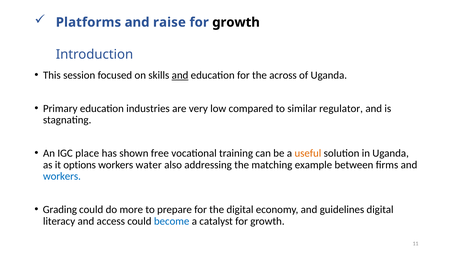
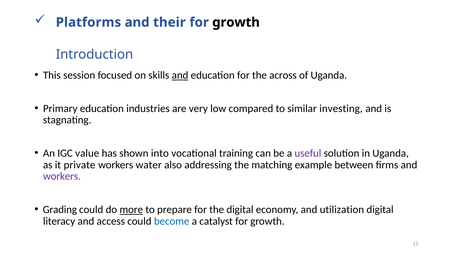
raise: raise -> their (169, 22)
regulator: regulator -> investing (341, 109)
place: place -> value (87, 153)
free: free -> into (160, 153)
useful colour: orange -> purple (308, 153)
options: options -> private (80, 165)
workers colour: blue -> purple (62, 176)
more underline: none -> present (131, 209)
guidelines: guidelines -> utilization (342, 209)
